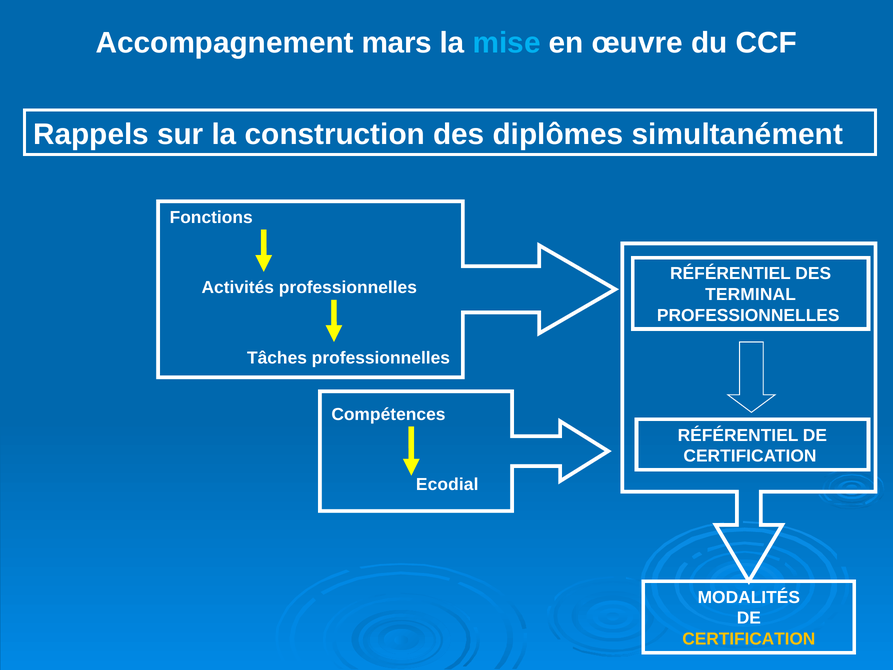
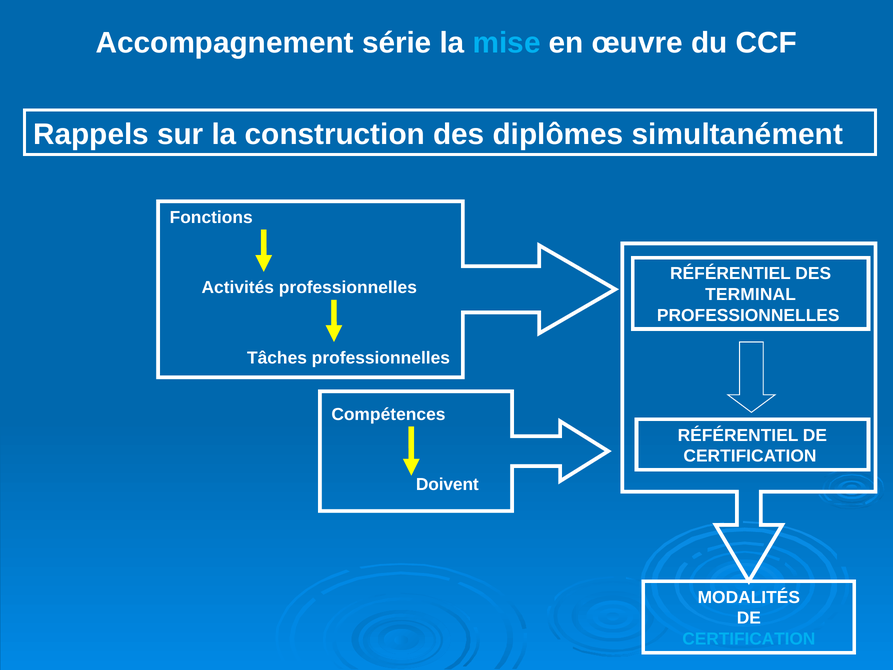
mars: mars -> série (397, 43)
Ecodial: Ecodial -> Doivent (447, 485)
CERTIFICATION colour: yellow -> light blue (749, 639)
